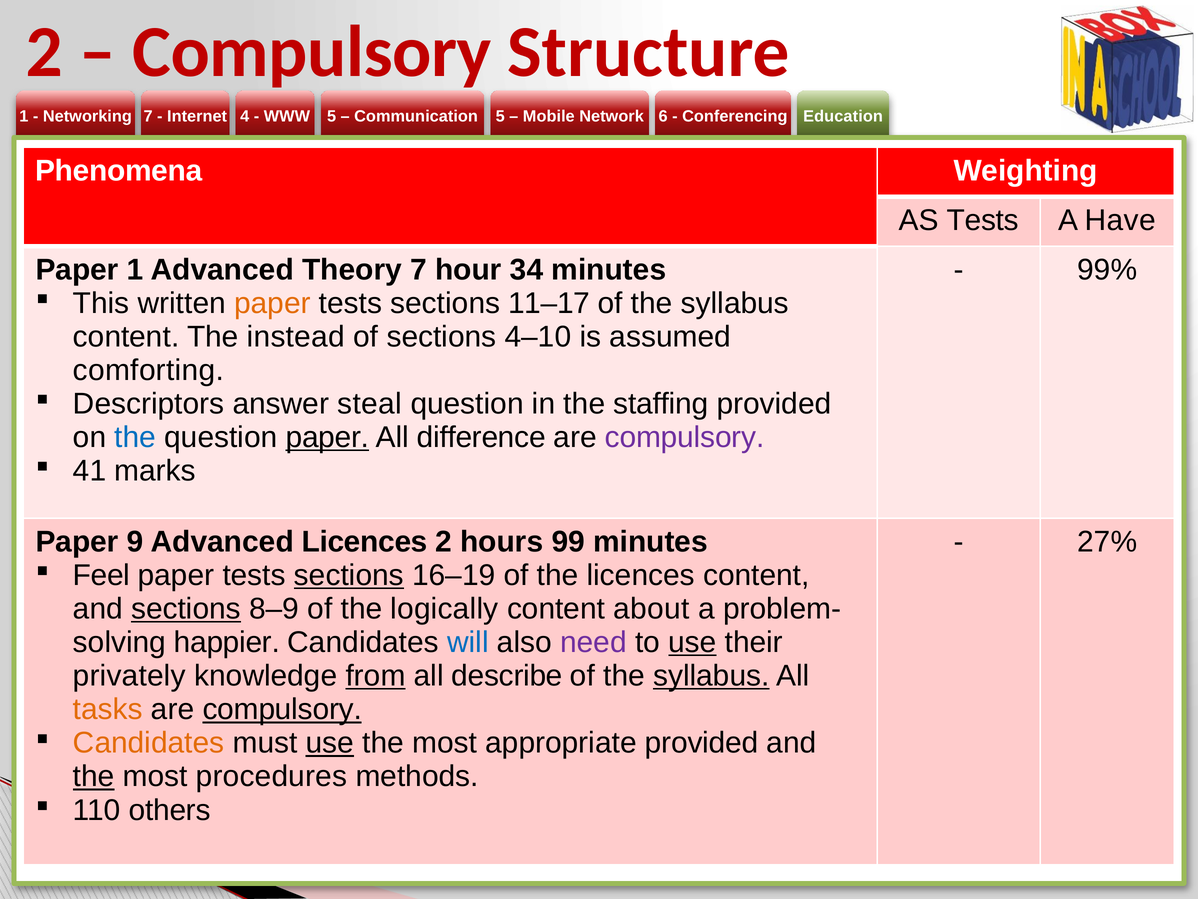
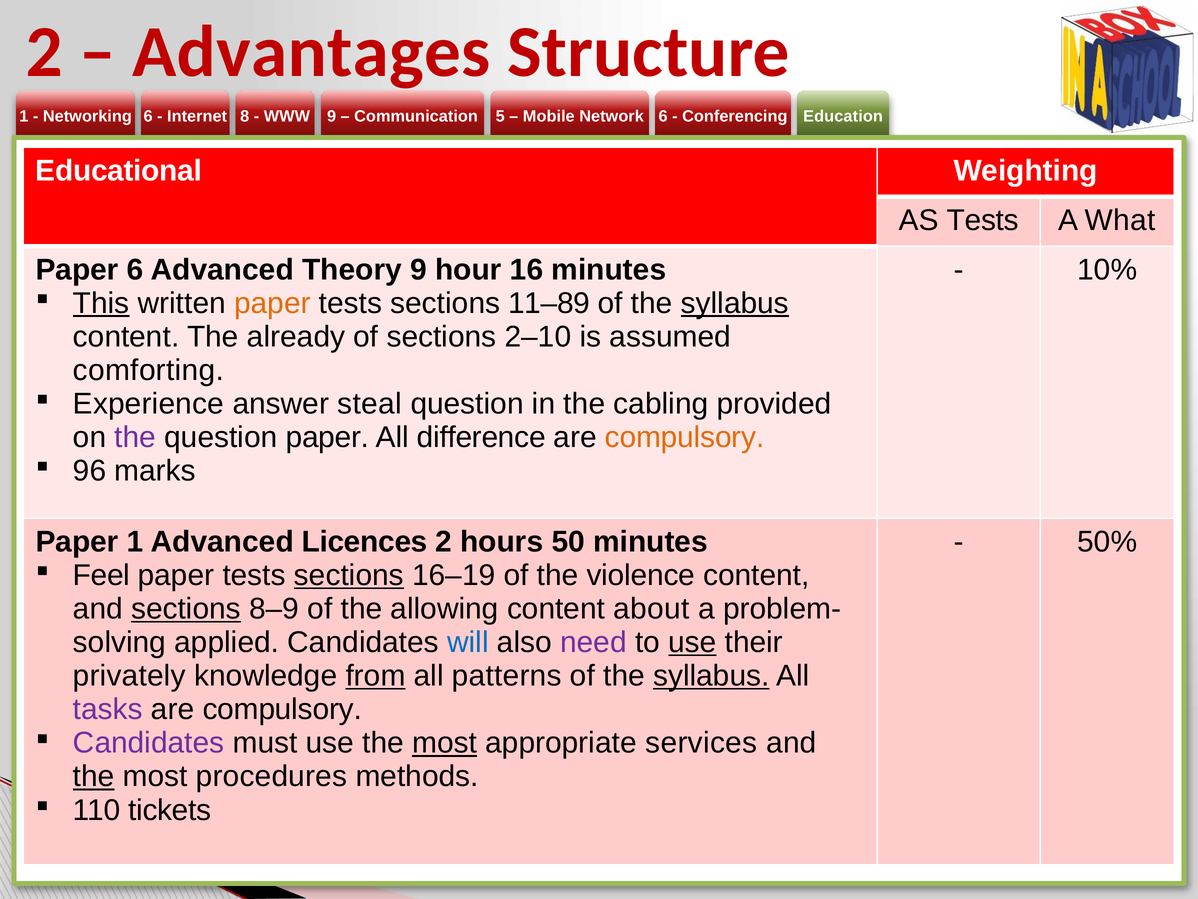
Compulsory: Compulsory -> Advantages (311, 52)
7: 7 -> 6 (148, 116)
4: 4 -> 8 (245, 116)
5: 5 -> 9 (332, 116)
Phenomena: Phenomena -> Educational (119, 171)
Have: Have -> What (1120, 220)
Paper 1: 1 -> 6 (135, 269)
Theory 7: 7 -> 9 (419, 269)
34: 34 -> 16 (527, 269)
99%: 99% -> 10% (1107, 269)
This underline: none -> present (101, 303)
11–17: 11–17 -> 11–89 (549, 303)
syllabus underline: none -> present (735, 303)
instead: instead -> already (296, 337)
4–10: 4–10 -> 2–10 (538, 337)
Descriptors: Descriptors -> Experience (149, 404)
staffing: staffing -> cabling (661, 404)
the colour: blue -> purple (135, 437)
paper underline: present -> none (327, 437)
compulsory colour: purple -> orange (685, 437)
41: 41 -> 96 (90, 471)
Paper 9: 9 -> 1 (135, 541)
99: 99 -> 50 (568, 541)
27%: 27% -> 50% (1107, 541)
the licences: licences -> violence (641, 575)
logically: logically -> allowing (445, 609)
happier: happier -> applied (227, 642)
describe: describe -> patterns (507, 676)
tasks colour: orange -> purple (108, 709)
compulsory underline: present -> none (282, 709)
Candidates colour: orange -> purple (149, 743)
use underline: present -> none (330, 743)
most underline: none -> present (445, 743)
appropriate provided: provided -> services (701, 743)
others: others -> tickets (170, 810)
